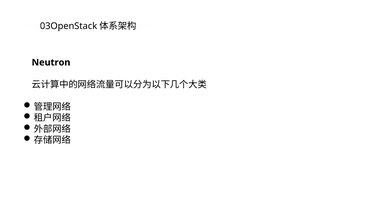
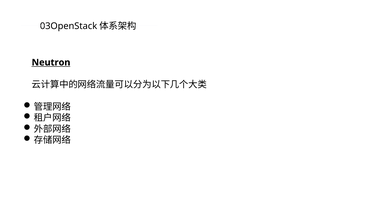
Neutron underline: none -> present (51, 62)
